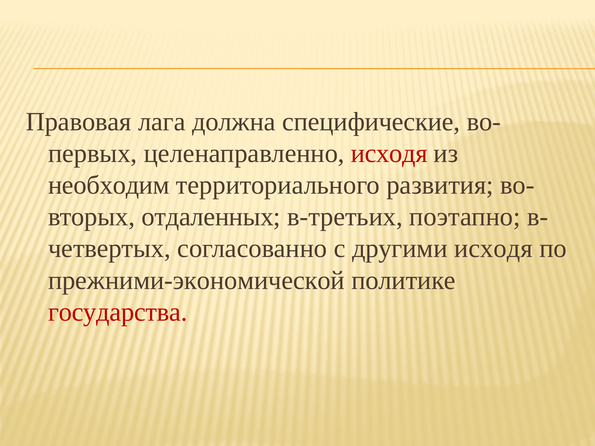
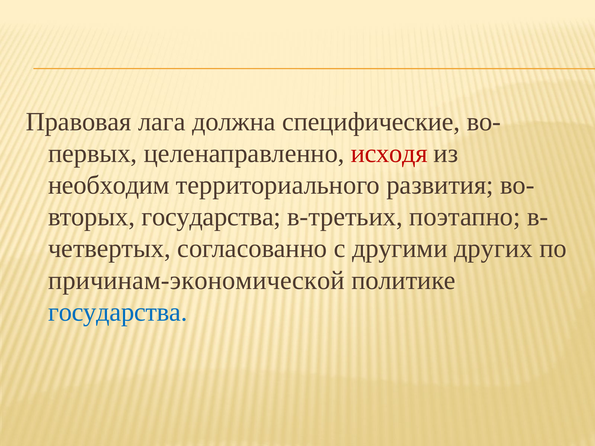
отдаленных: отдаленных -> государства (211, 217)
другими исходя: исходя -> других (493, 249)
прежними-экономической: прежними-экономической -> причинам-экономической (196, 280)
государства colour: red -> blue (118, 312)
